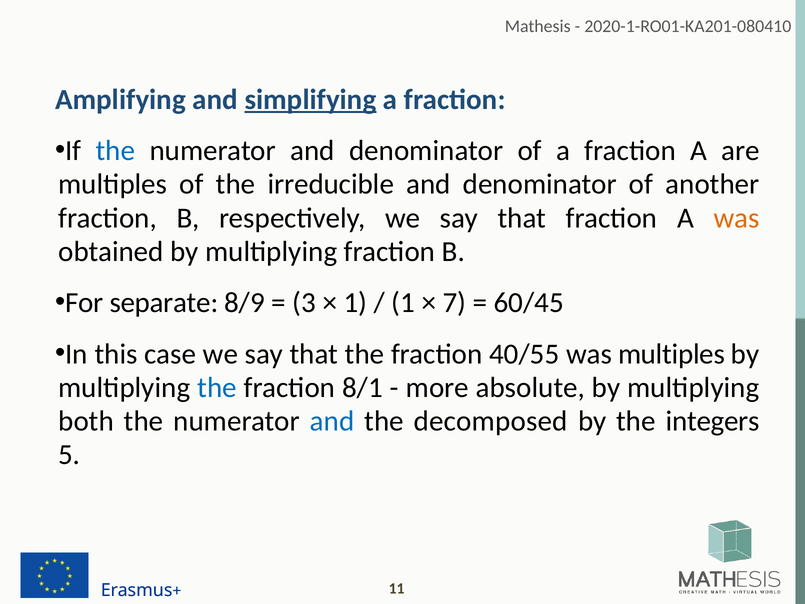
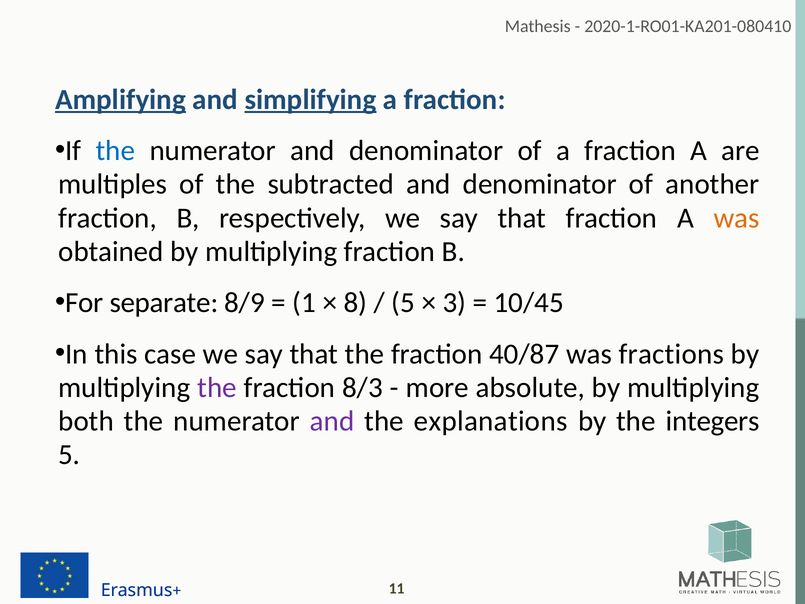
Amplifying underline: none -> present (120, 100)
irreducible: irreducible -> subtracted (331, 184)
3: 3 -> 1 (304, 303)
1: 1 -> 8 (355, 303)
1: 1 -> 5 (403, 303)
7: 7 -> 3 (454, 303)
60/45: 60/45 -> 10/45 (529, 303)
40/55: 40/55 -> 40/87 (524, 354)
was multiples: multiples -> fractions (671, 354)
the colour: blue -> purple (217, 387)
8/1: 8/1 -> 8/3 (363, 387)
and colour: blue -> purple (332, 421)
decomposed: decomposed -> explanations (491, 421)
